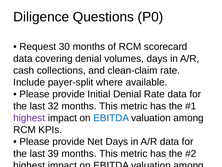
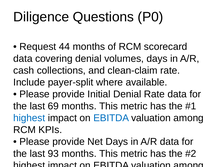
30: 30 -> 44 (64, 47)
32: 32 -> 69 (53, 106)
highest colour: purple -> blue (29, 118)
39: 39 -> 93 (53, 153)
